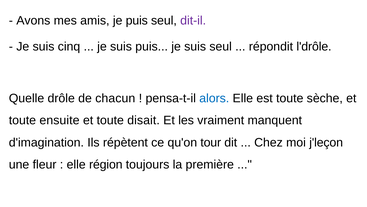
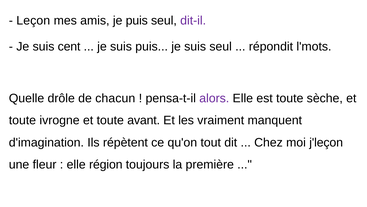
Avons: Avons -> Leçon (33, 20)
cinq: cinq -> cent (69, 46)
l'drôle: l'drôle -> l'mots (314, 46)
alors colour: blue -> purple (214, 98)
ensuite: ensuite -> ivrogne (60, 120)
disait: disait -> avant (144, 120)
tour: tour -> tout (211, 142)
